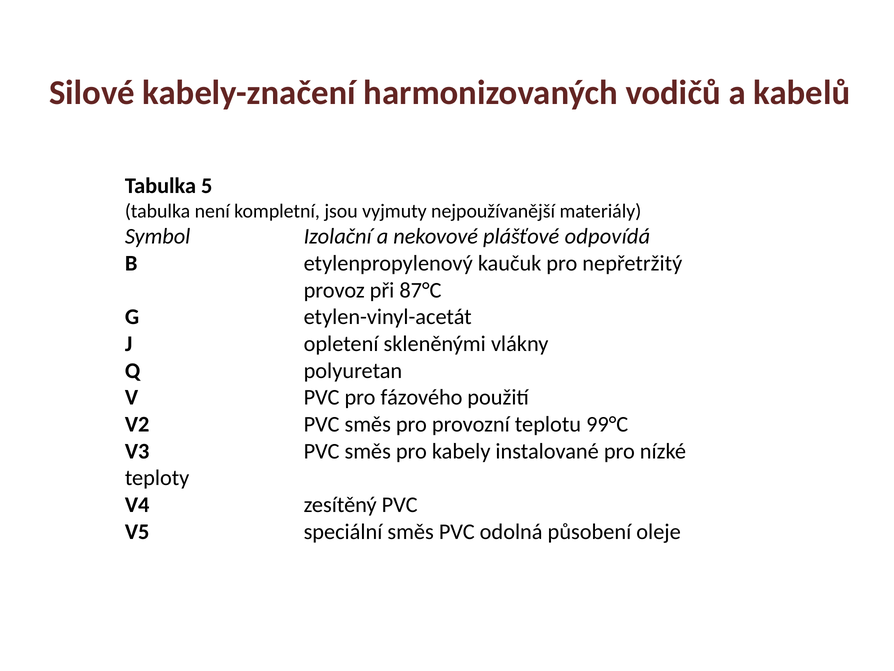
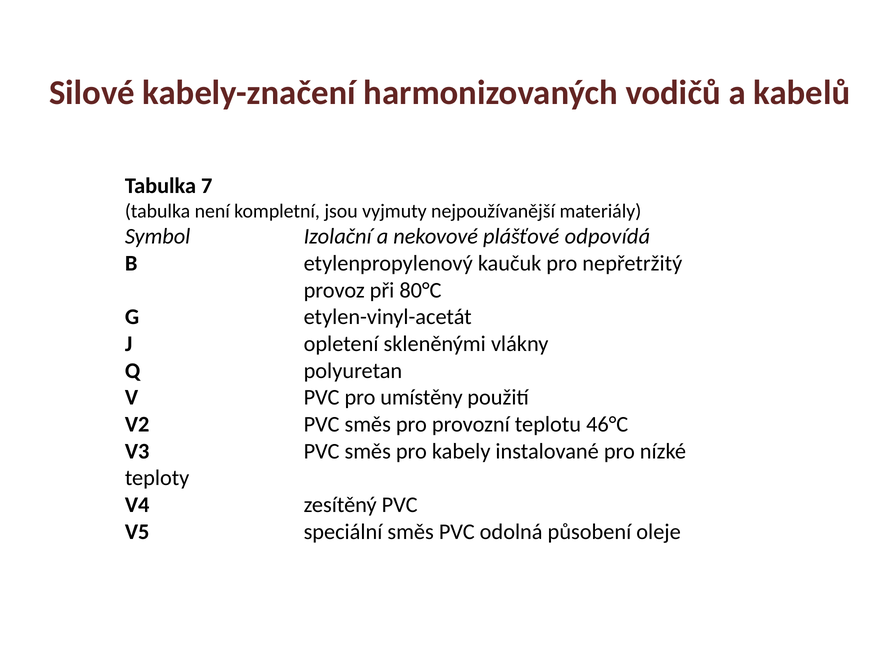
5: 5 -> 7 (207, 186)
87°C: 87°C -> 80°C (420, 290)
fázového: fázového -> umístěny (422, 397)
99°C: 99°C -> 46°C (607, 424)
